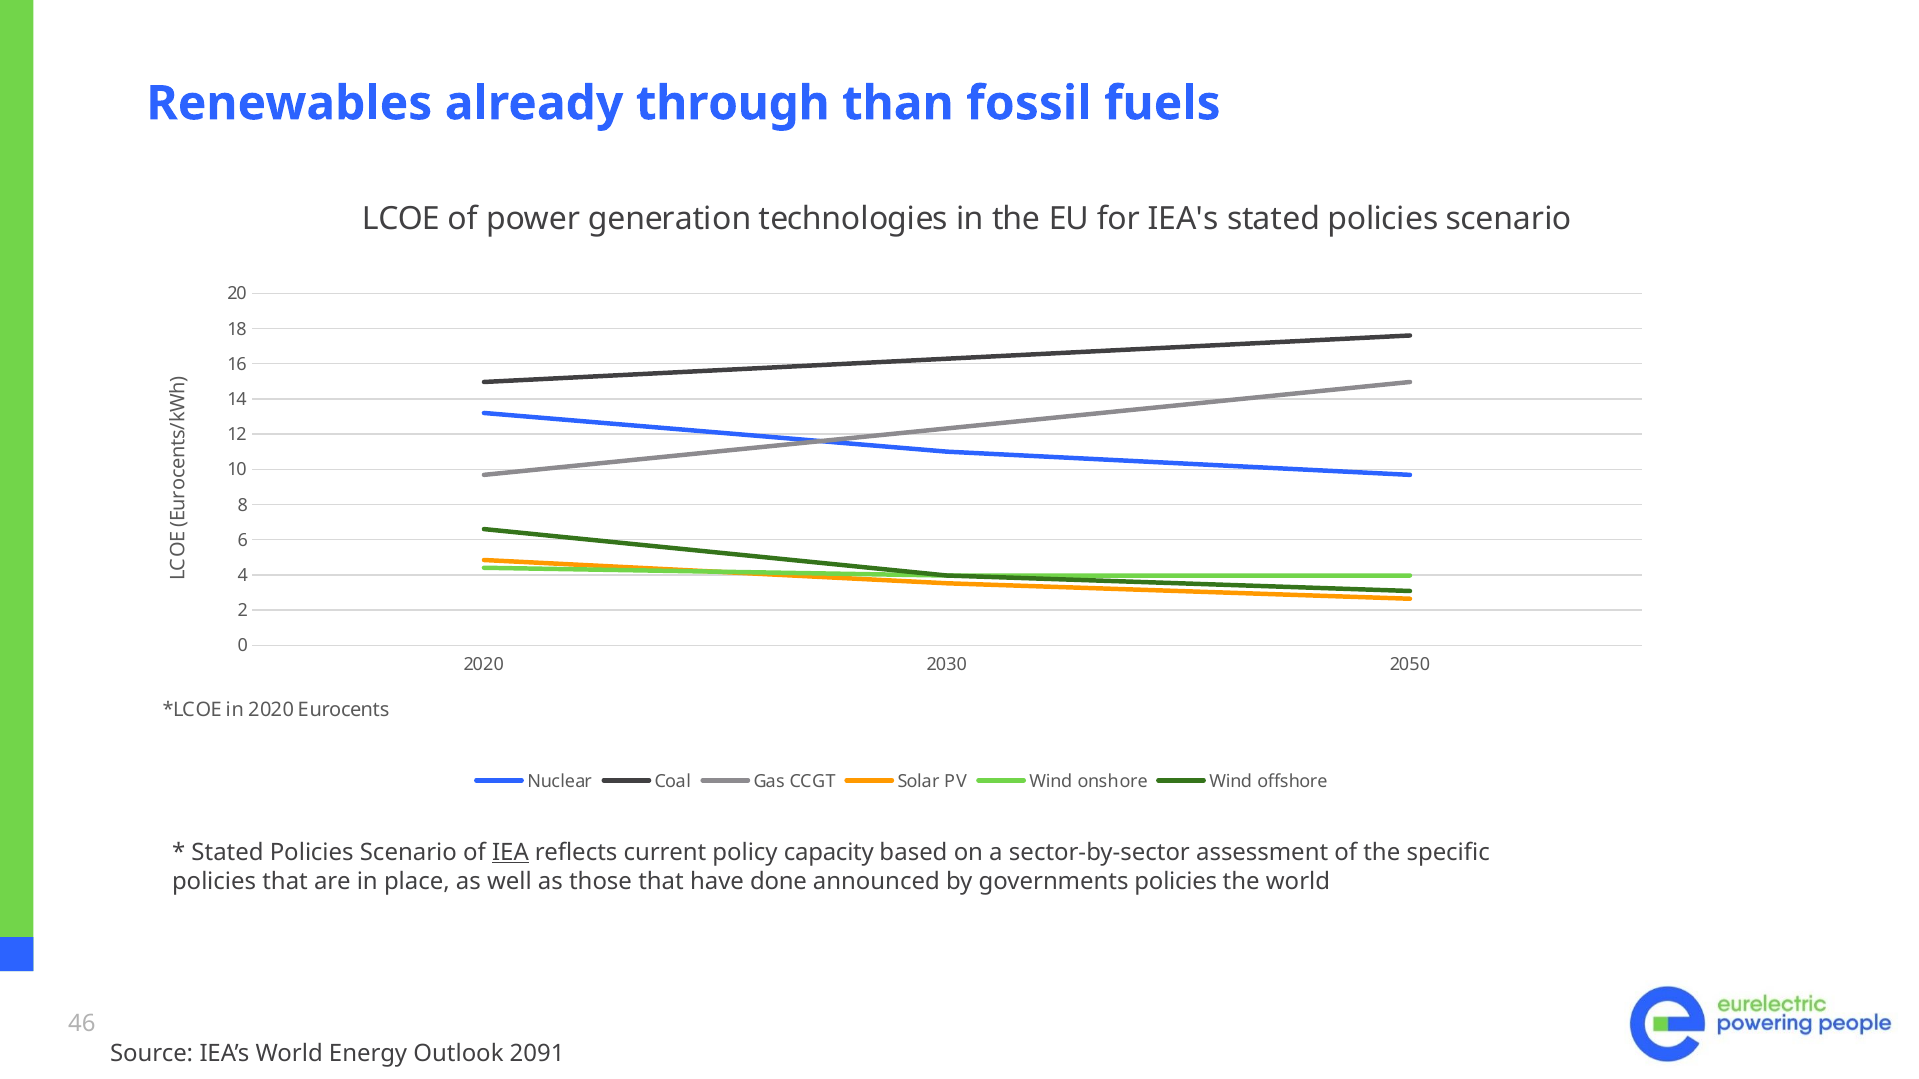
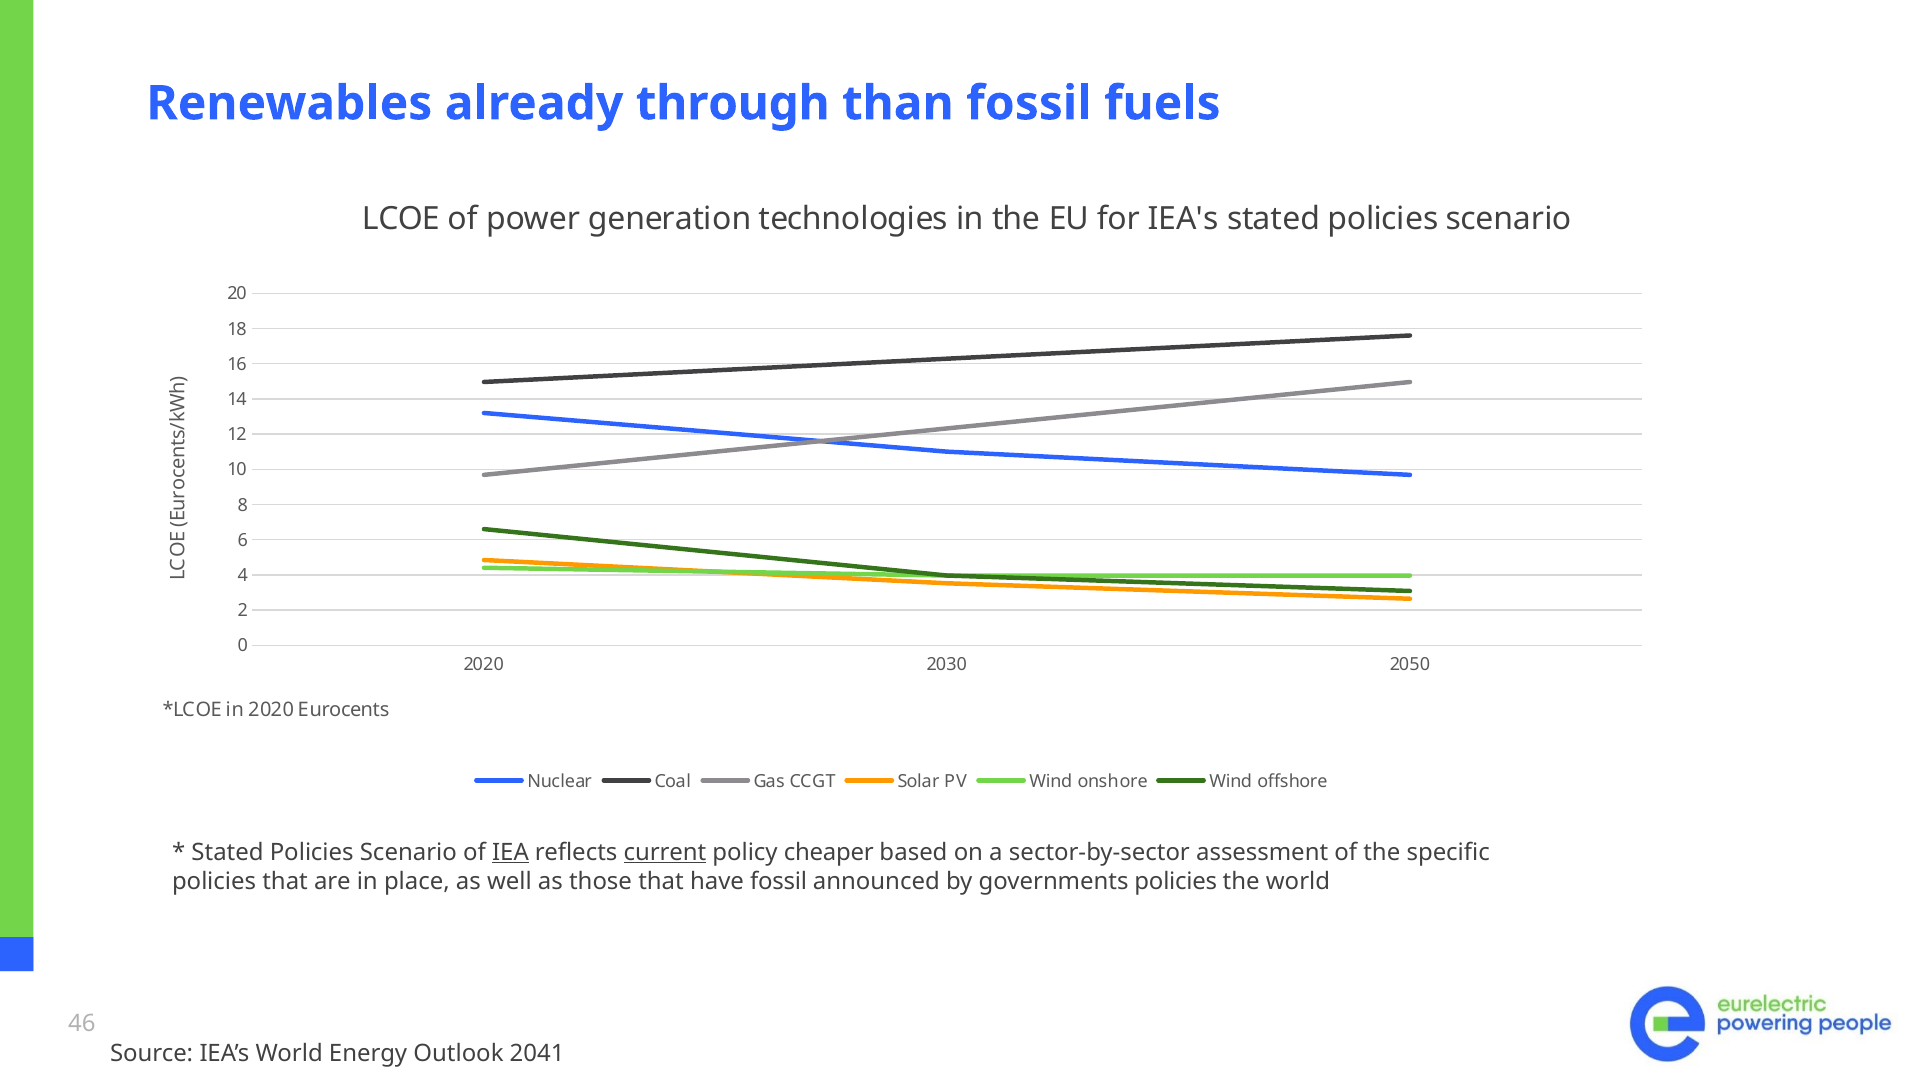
current underline: none -> present (665, 853)
capacity: capacity -> cheaper (829, 853)
have done: done -> fossil (779, 882)
2091: 2091 -> 2041 (537, 1054)
